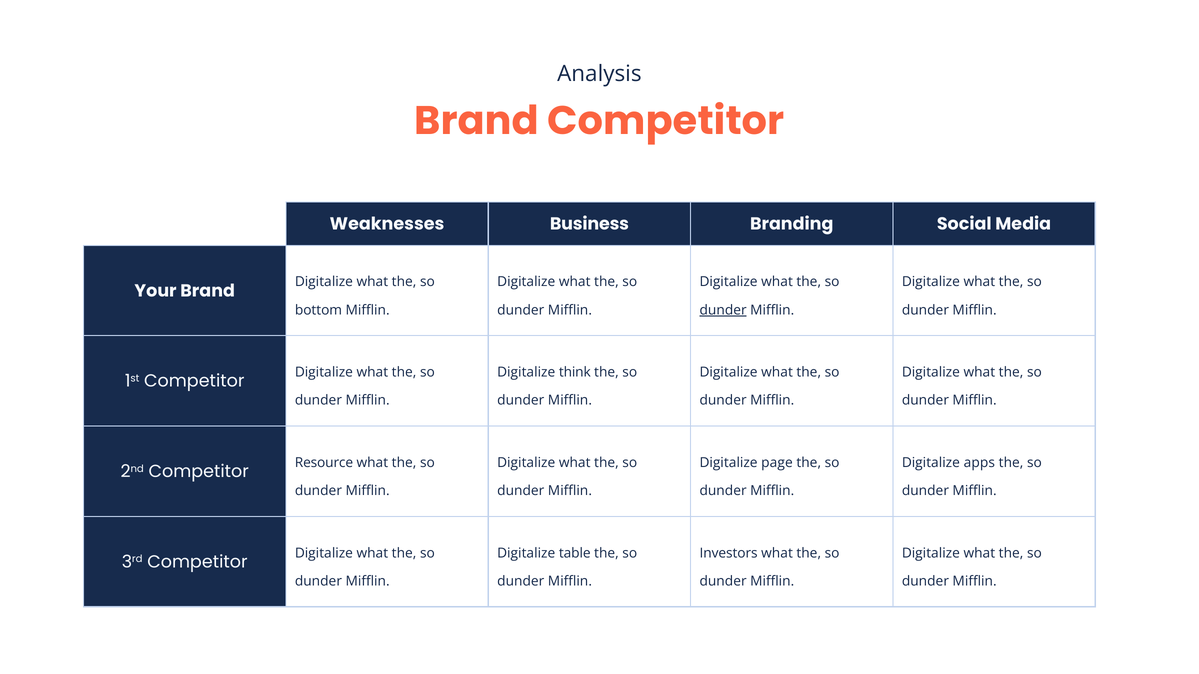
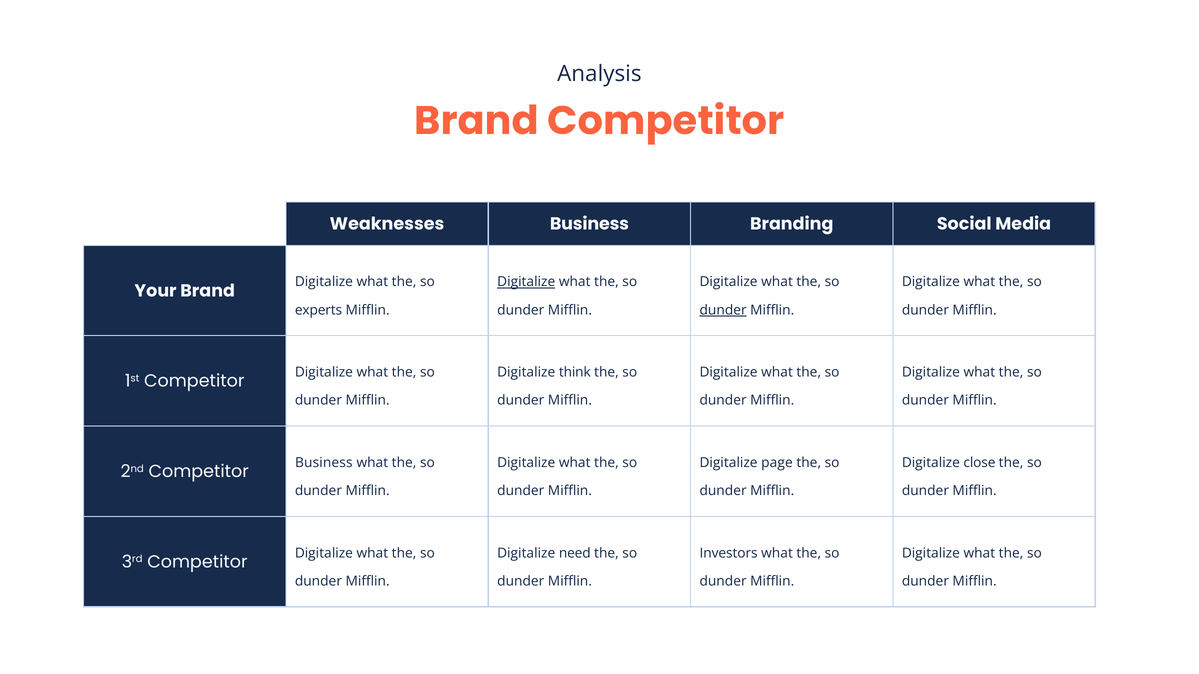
Digitalize underline: none -> present (526, 282)
bottom: bottom -> experts (319, 310)
Resource: Resource -> Business (324, 463)
apps: apps -> close (979, 463)
table: table -> need (575, 553)
